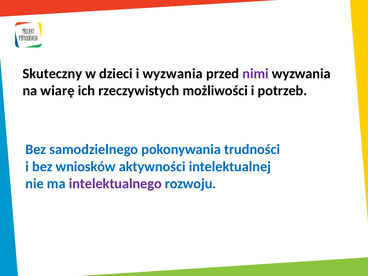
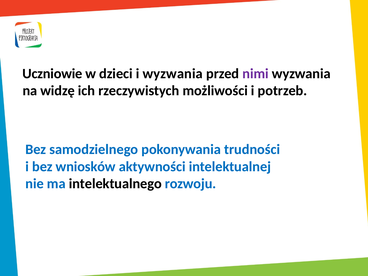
Skuteczny: Skuteczny -> Uczniowie (52, 74)
wiarę: wiarę -> widzę (58, 91)
intelektualnego colour: purple -> black (115, 184)
